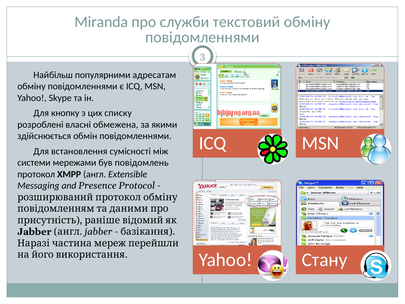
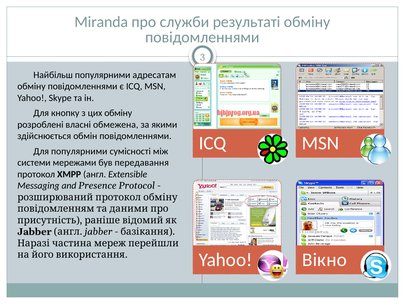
текстовий: текстовий -> результаті (247, 22)
цих списку: списку -> обміну (118, 113)
Для встановлення: встановлення -> популярними (79, 151)
повідомлень: повідомлень -> передавання (142, 163)
Стану: Стану -> Вікно (325, 260)
